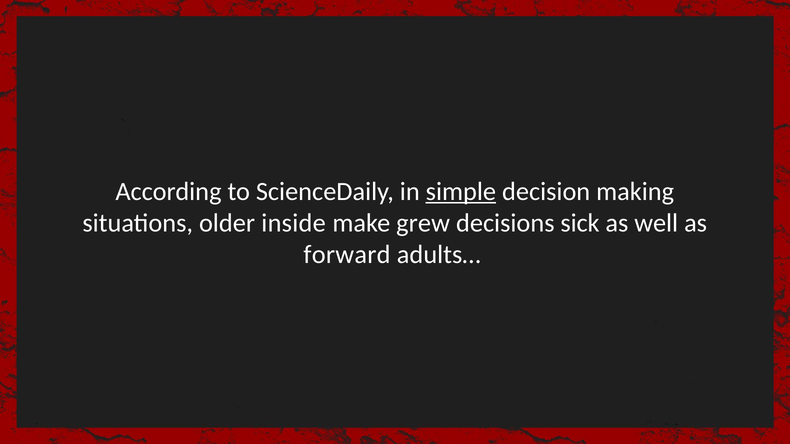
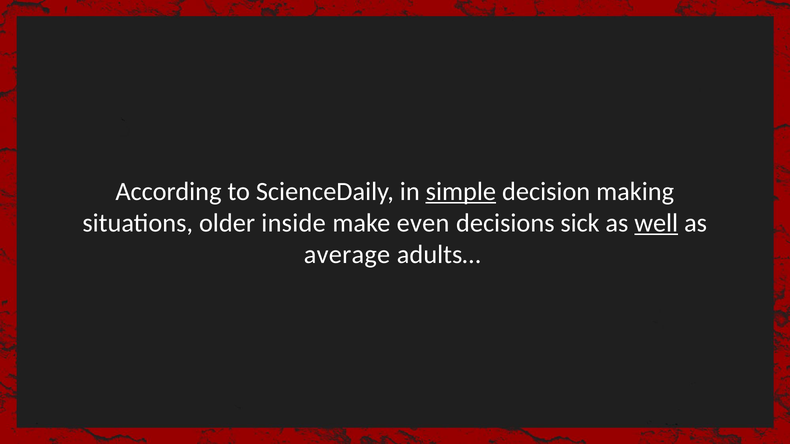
grew: grew -> even (423, 223)
well underline: none -> present (656, 223)
forward: forward -> average (347, 255)
